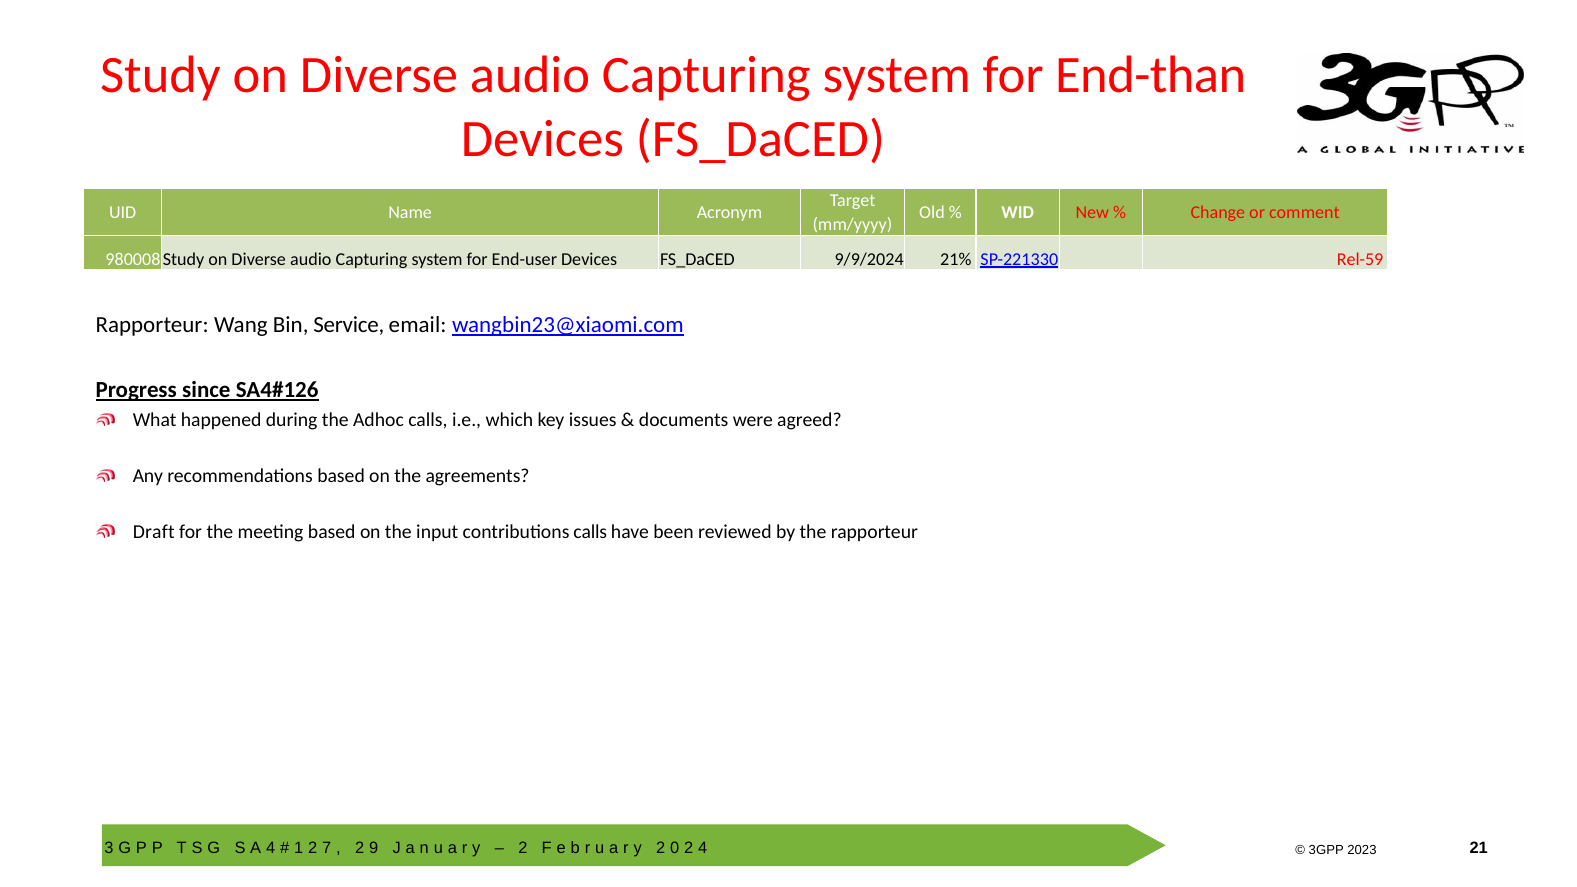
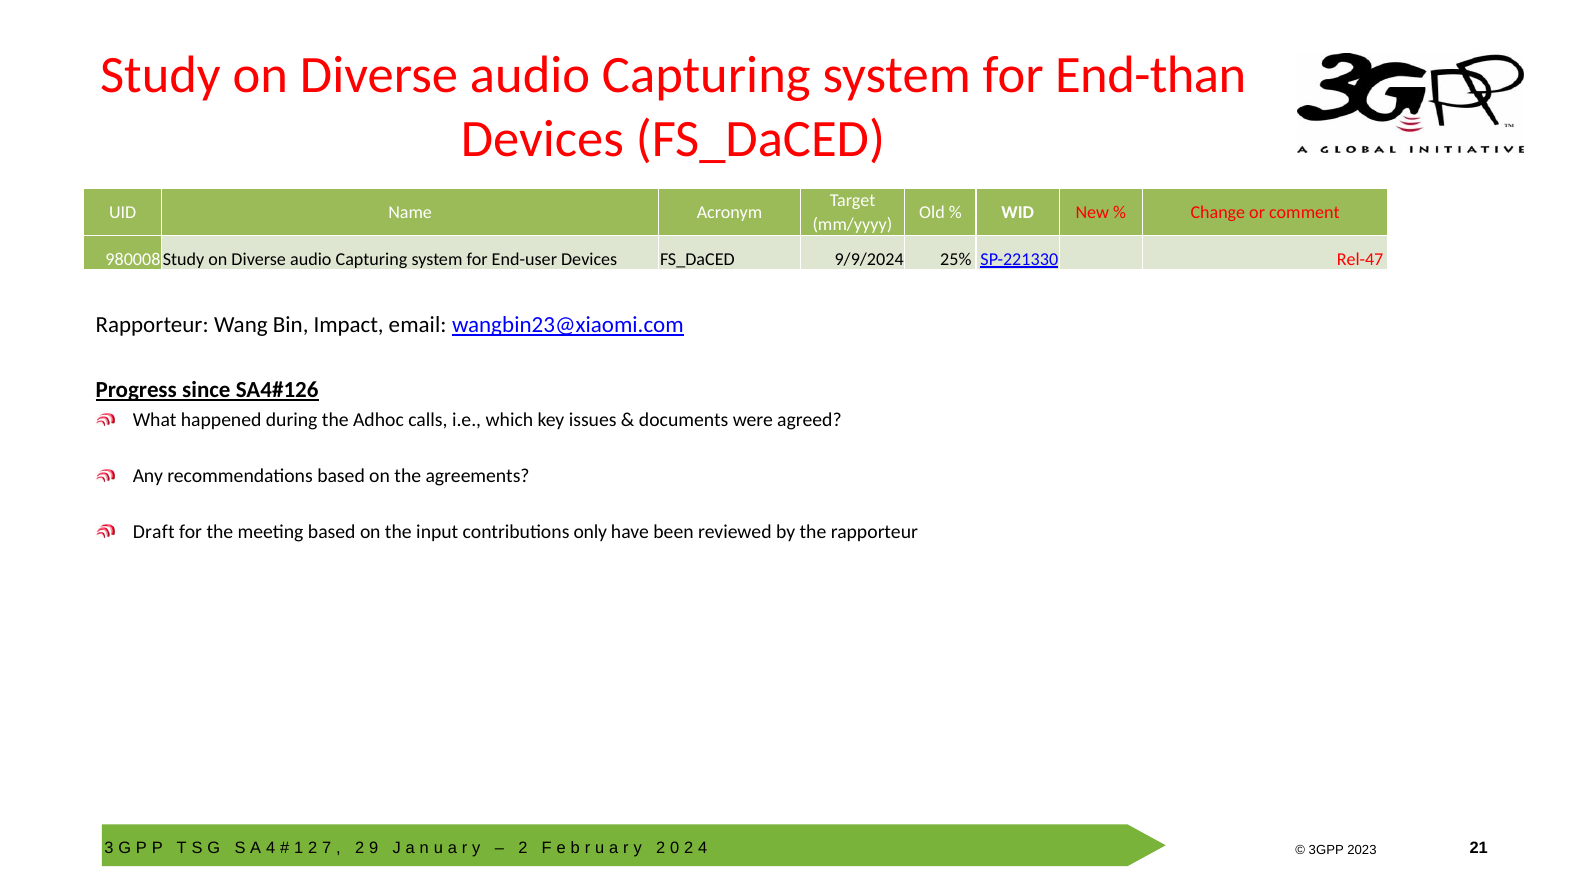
21%: 21% -> 25% (956, 259)
Rel-59: Rel-59 -> Rel-47 (1360, 259)
Service: Service -> Impact (349, 325)
contributions calls: calls -> only (590, 532)
